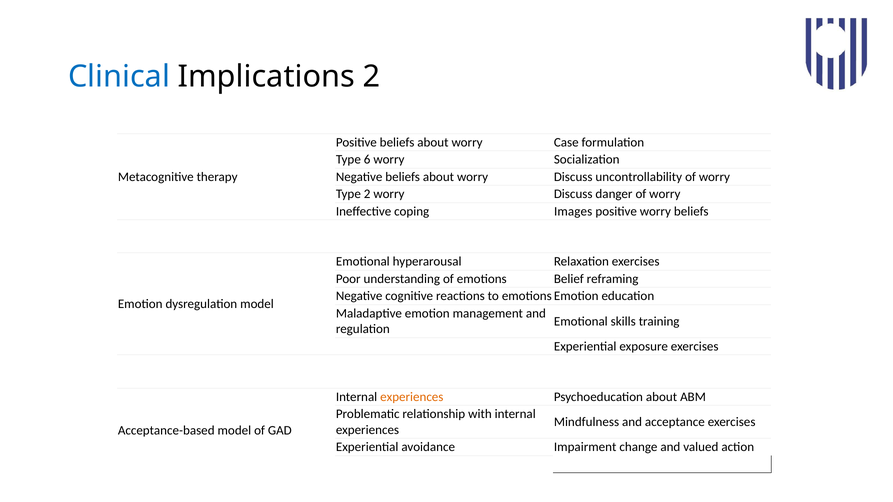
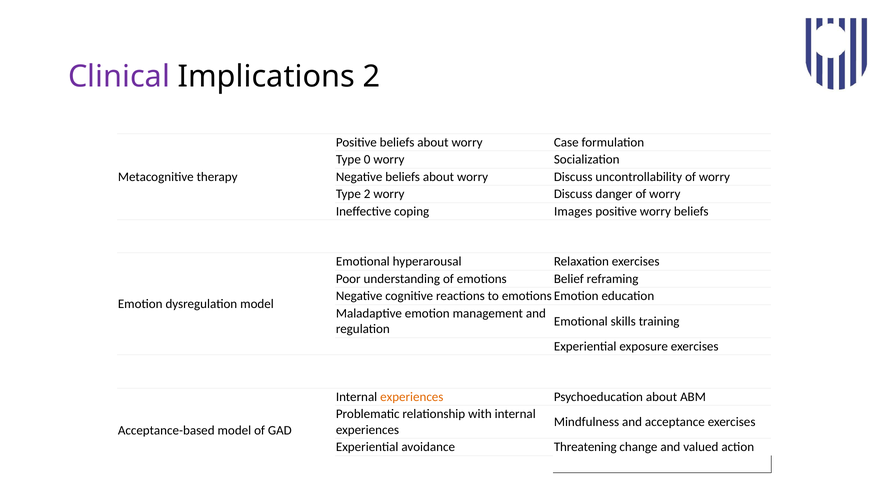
Clinical colour: blue -> purple (119, 76)
6: 6 -> 0 (367, 160)
Impairment: Impairment -> Threatening (585, 447)
